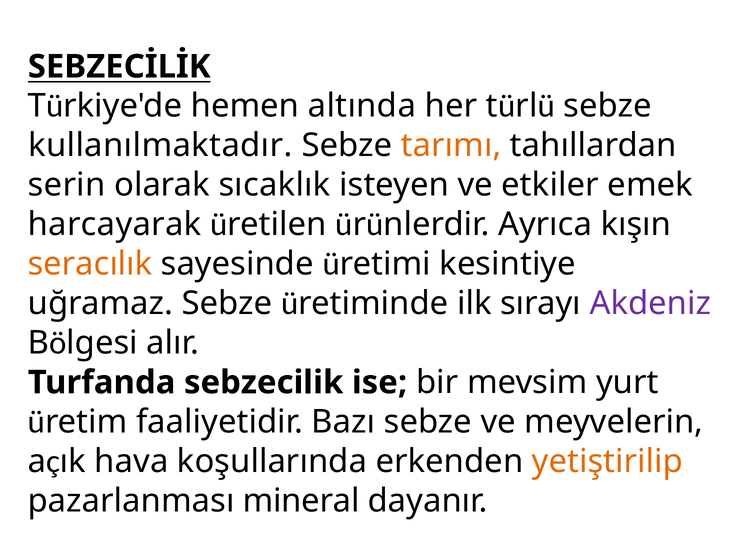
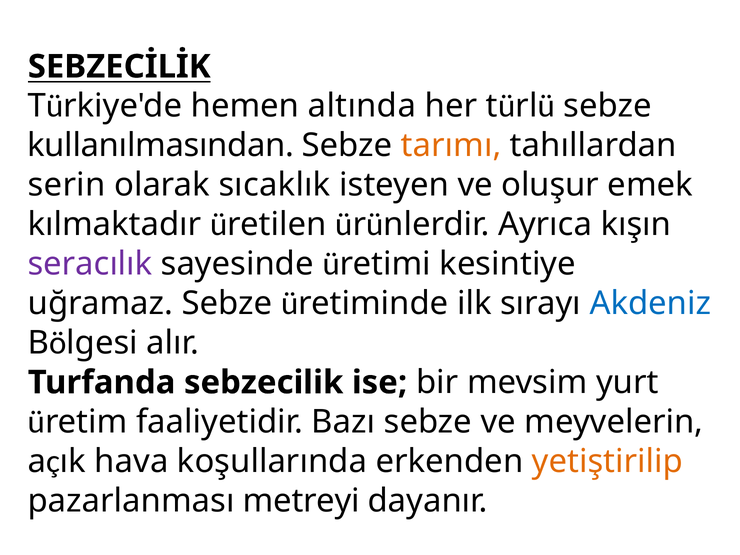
kullanılmaktadır: kullanılmaktadır -> kullanılmasından (161, 146)
etkiler: etkiler -> oluşur (550, 185)
harcayarak: harcayarak -> kılmaktadır (115, 225)
seracılık colour: orange -> purple (90, 264)
Akdeniz colour: purple -> blue (650, 303)
mineral: mineral -> metreyi (301, 501)
